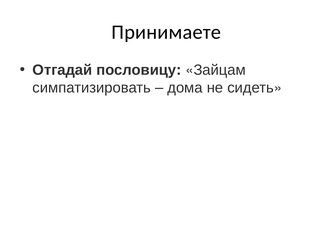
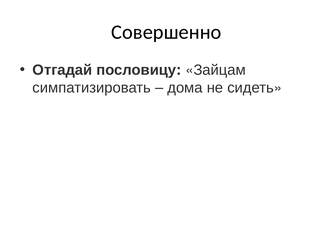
Принимаете: Принимаете -> Совершенно (166, 32)
